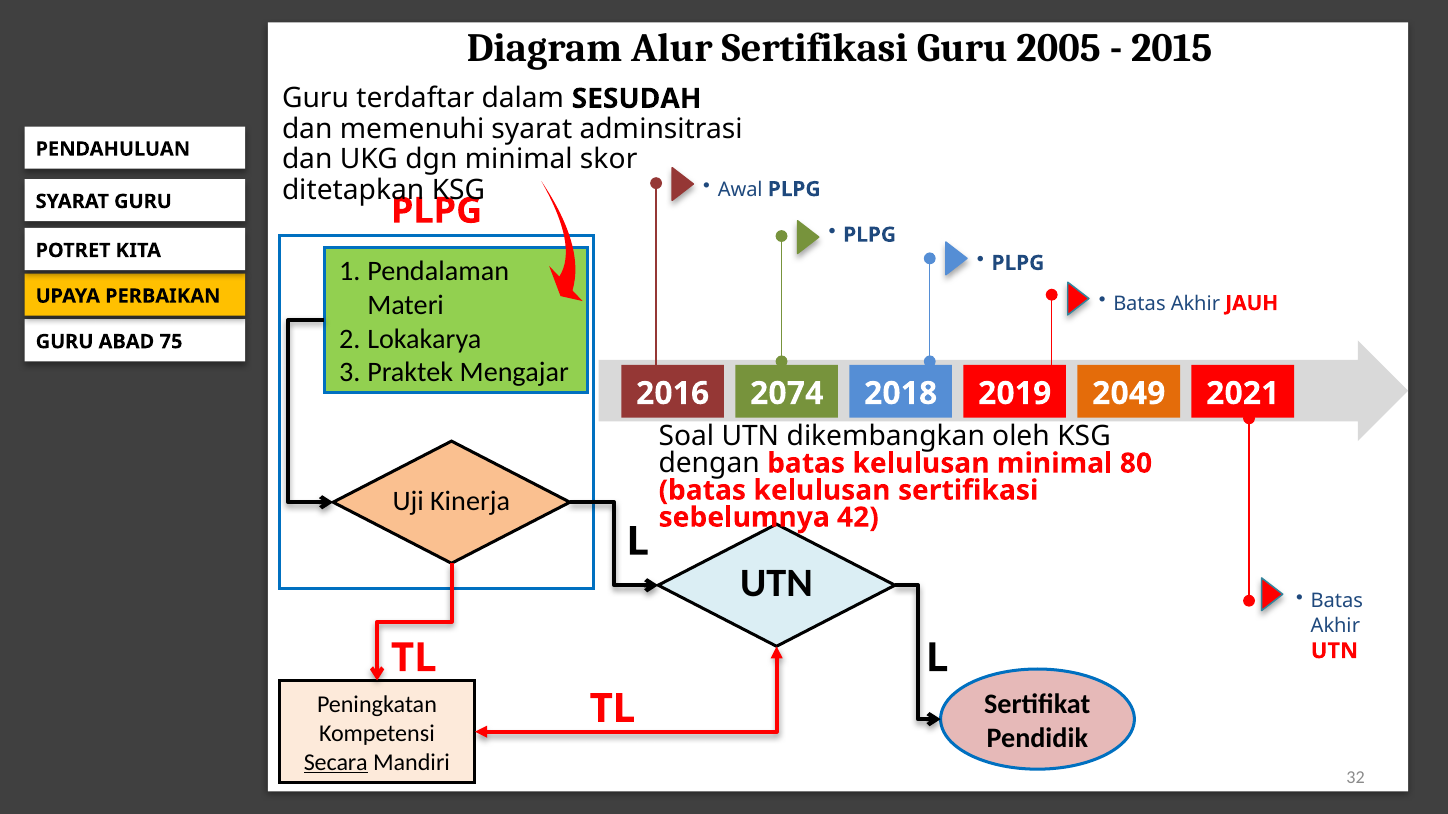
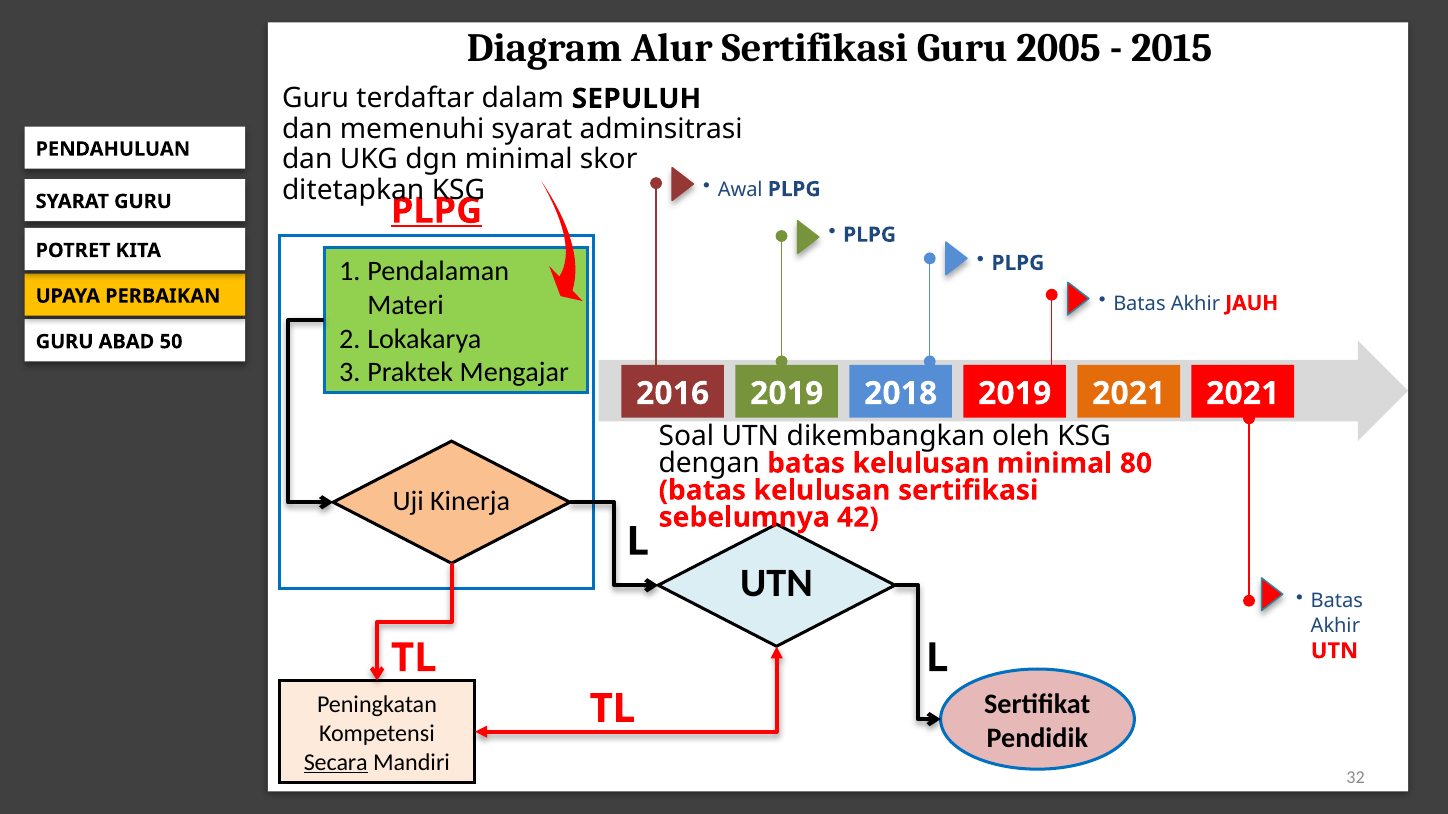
SESUDAH: SESUDAH -> SEPULUH (636, 99)
PLPG underline: none -> present (437, 211)
75: 75 -> 50 (171, 342)
2016 2074: 2074 -> 2019 (787, 394)
2019 2049: 2049 -> 2021 (1129, 394)
